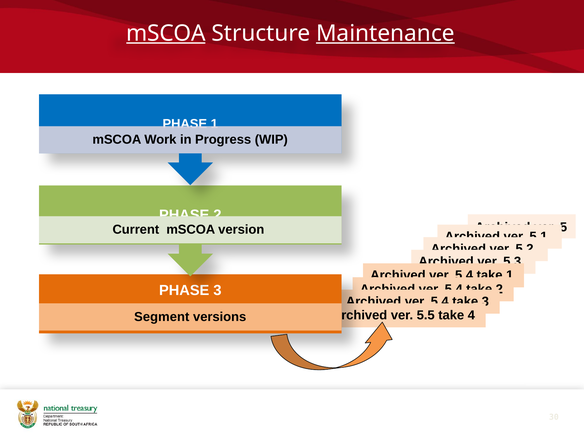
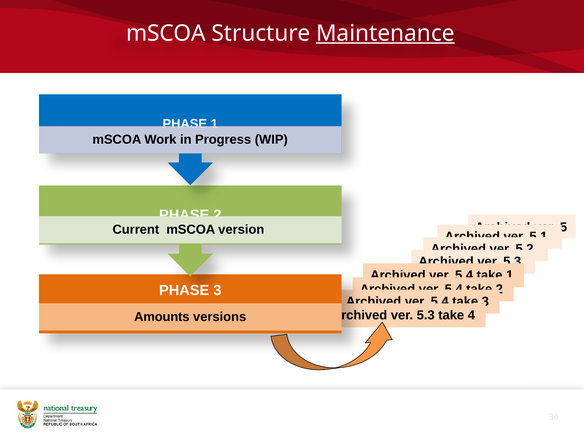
mSCOA underline: present -> none (166, 33)
5.5: 5.5 -> 5.3 (426, 315)
Segment: Segment -> Amounts (162, 317)
